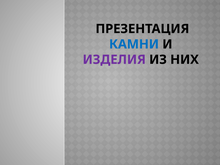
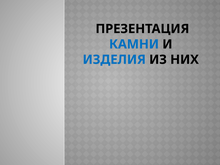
ИЗДЕЛИЯ colour: purple -> blue (114, 60)
